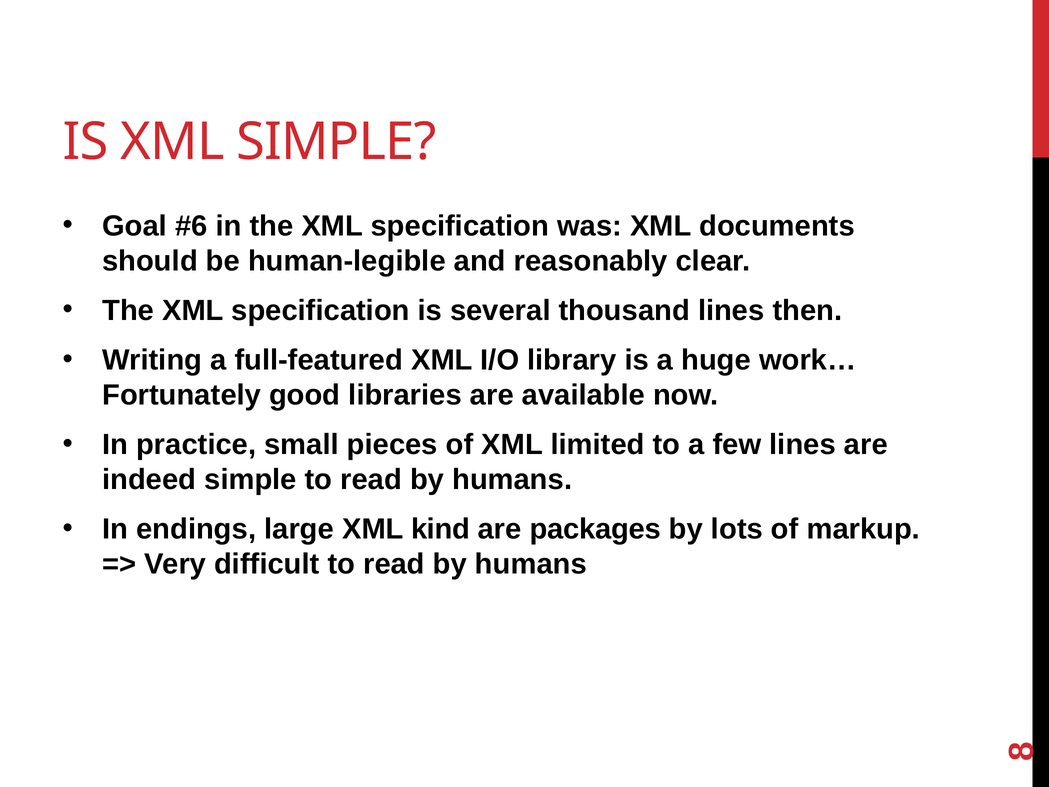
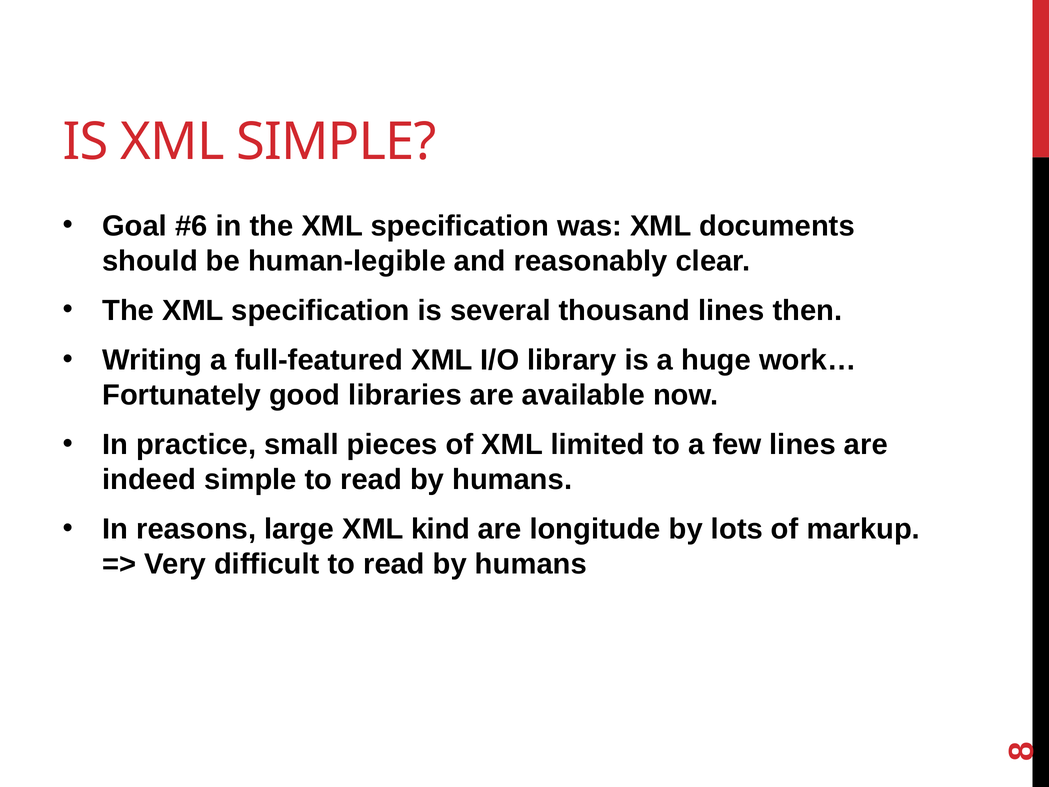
endings: endings -> reasons (196, 529)
packages: packages -> longitude (595, 529)
